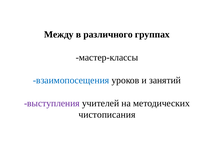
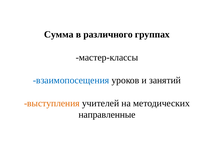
Между: Между -> Сумма (59, 34)
выступления colour: purple -> orange (52, 103)
чистописания: чистописания -> направленные (107, 114)
